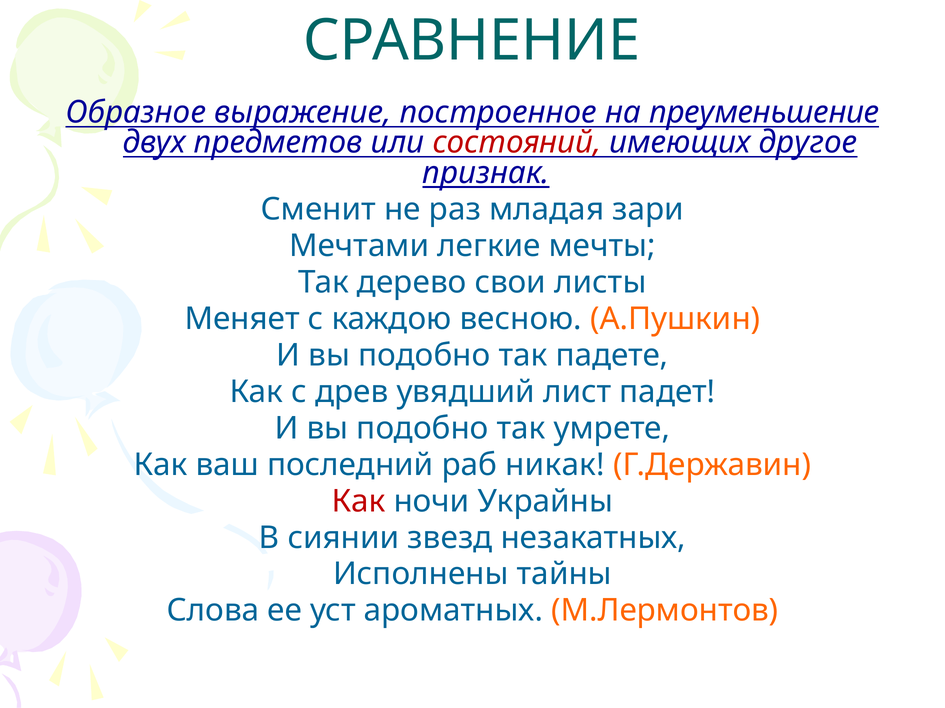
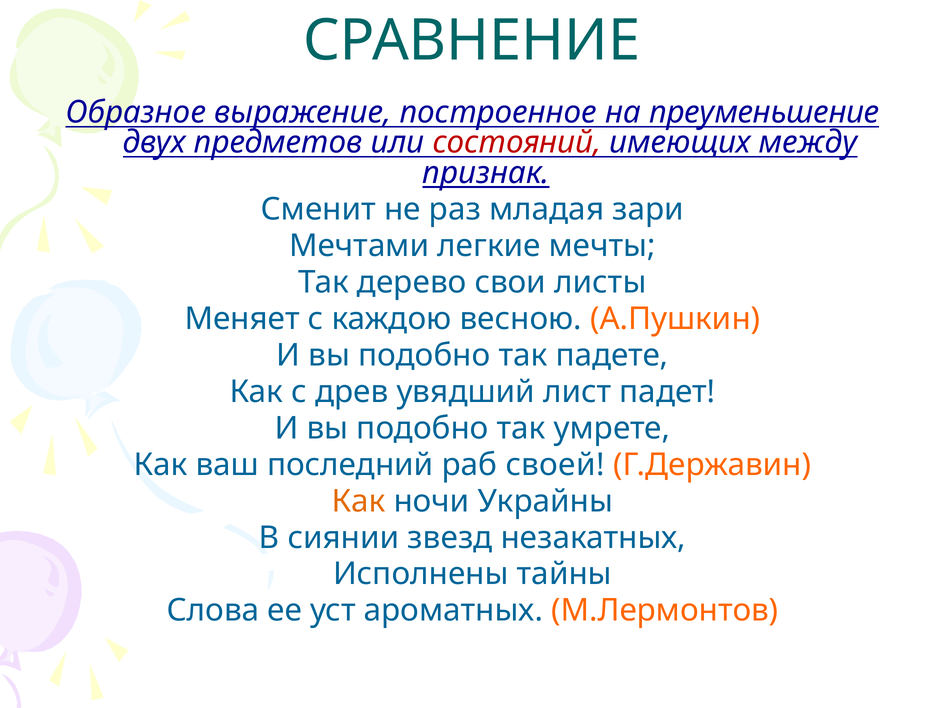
другое: другое -> между (808, 143)
никак: никак -> своей (555, 465)
Как colour: red -> orange (359, 502)
